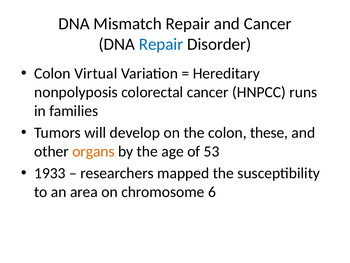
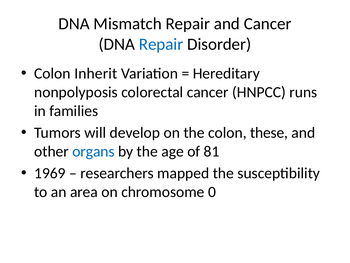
Virtual: Virtual -> Inherit (96, 73)
organs colour: orange -> blue (93, 151)
53: 53 -> 81 (212, 151)
1933: 1933 -> 1969 (50, 173)
6: 6 -> 0 (212, 192)
